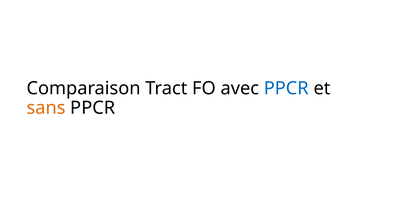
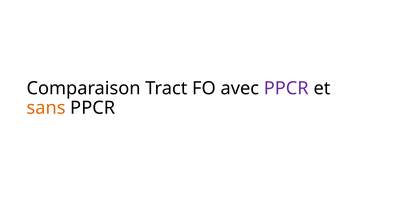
PPCR colour: blue -> purple (286, 88)
